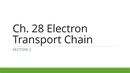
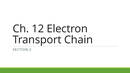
28: 28 -> 12 (38, 29)
